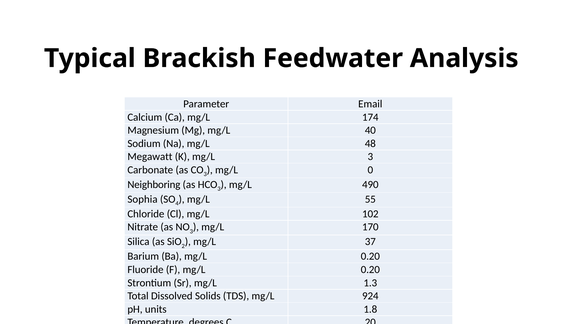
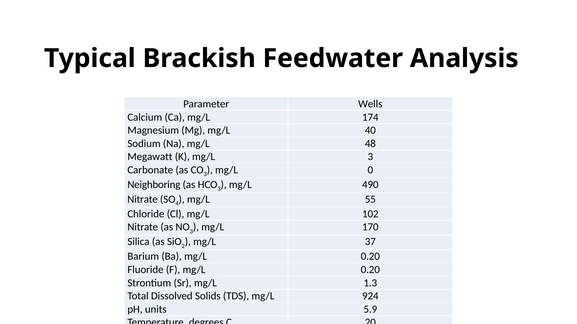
Email: Email -> Wells (370, 104)
Sophia: Sophia -> Nitrate (143, 200)
1.8: 1.8 -> 5.9 (370, 310)
